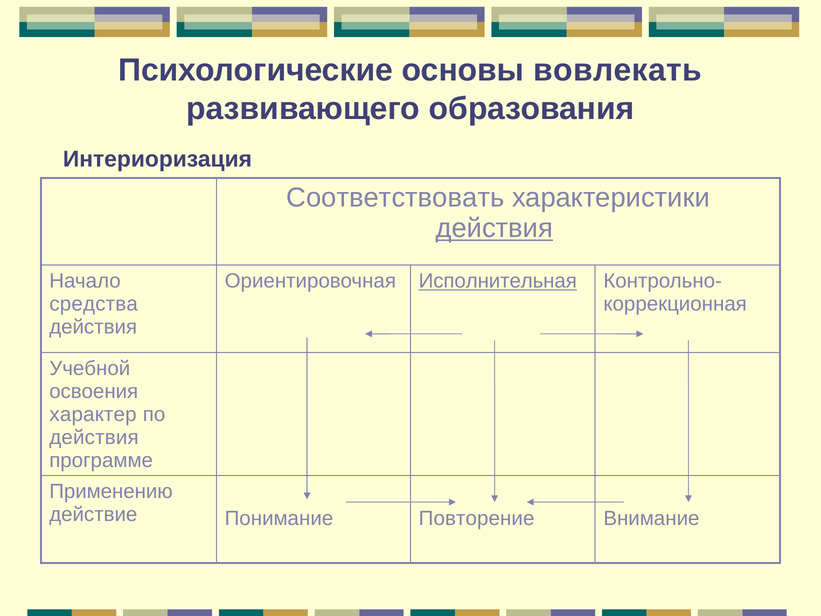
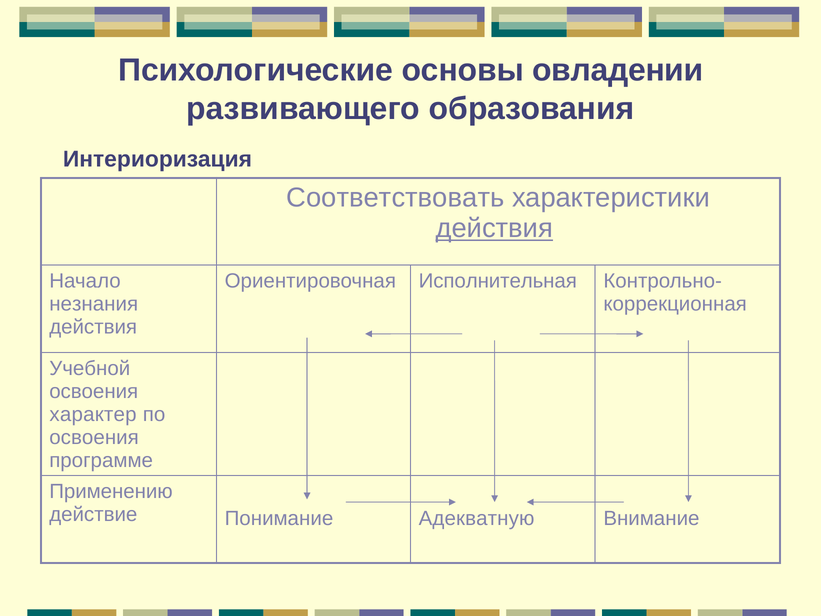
вовлекать: вовлекать -> овладении (618, 70)
Исполнительная underline: present -> none (498, 281)
средства: средства -> незнания (94, 304)
действия: действия -> освоения (94, 437)
Повторение: Повторение -> Адекватную (477, 518)
